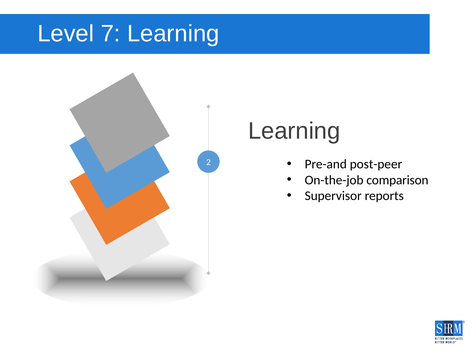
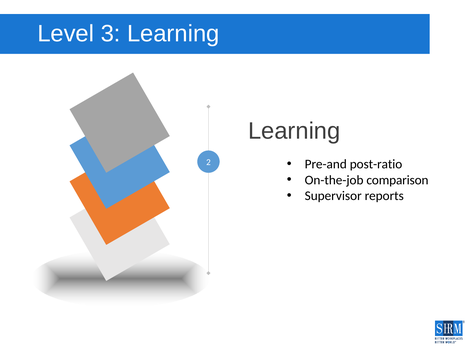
7: 7 -> 3 (111, 34)
post-peer: post-peer -> post-ratio (376, 164)
